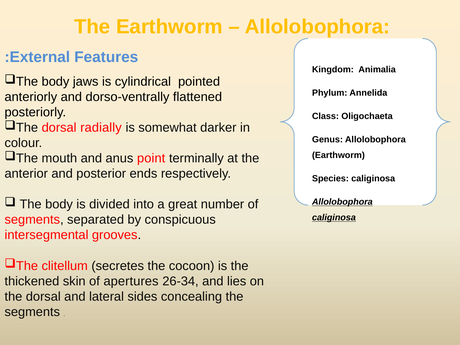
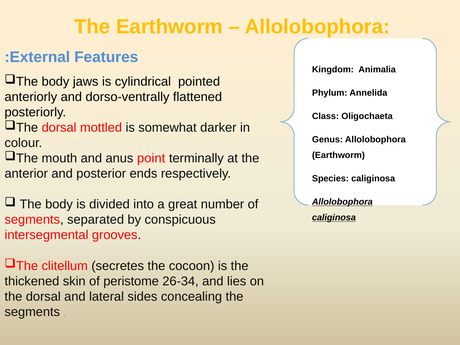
radially: radially -> mottled (101, 128)
apertures: apertures -> peristome (131, 281)
